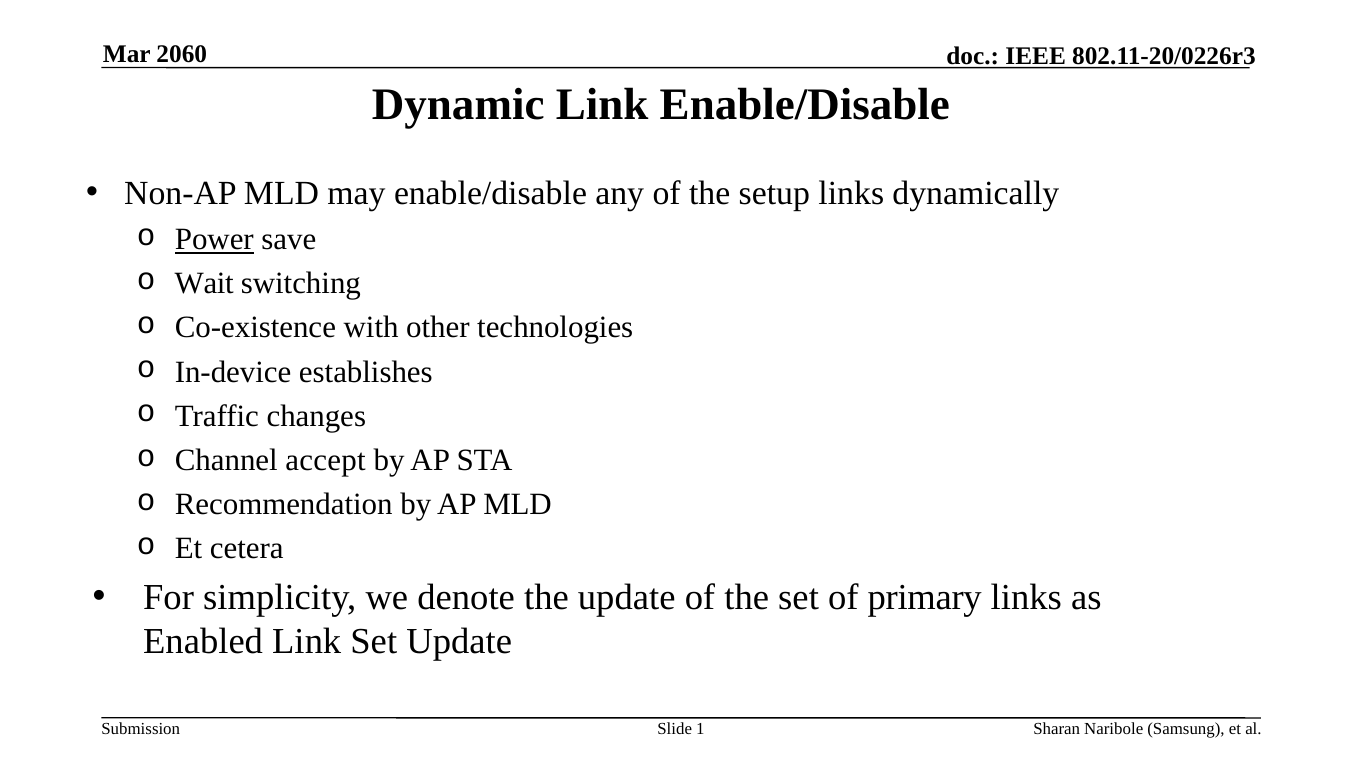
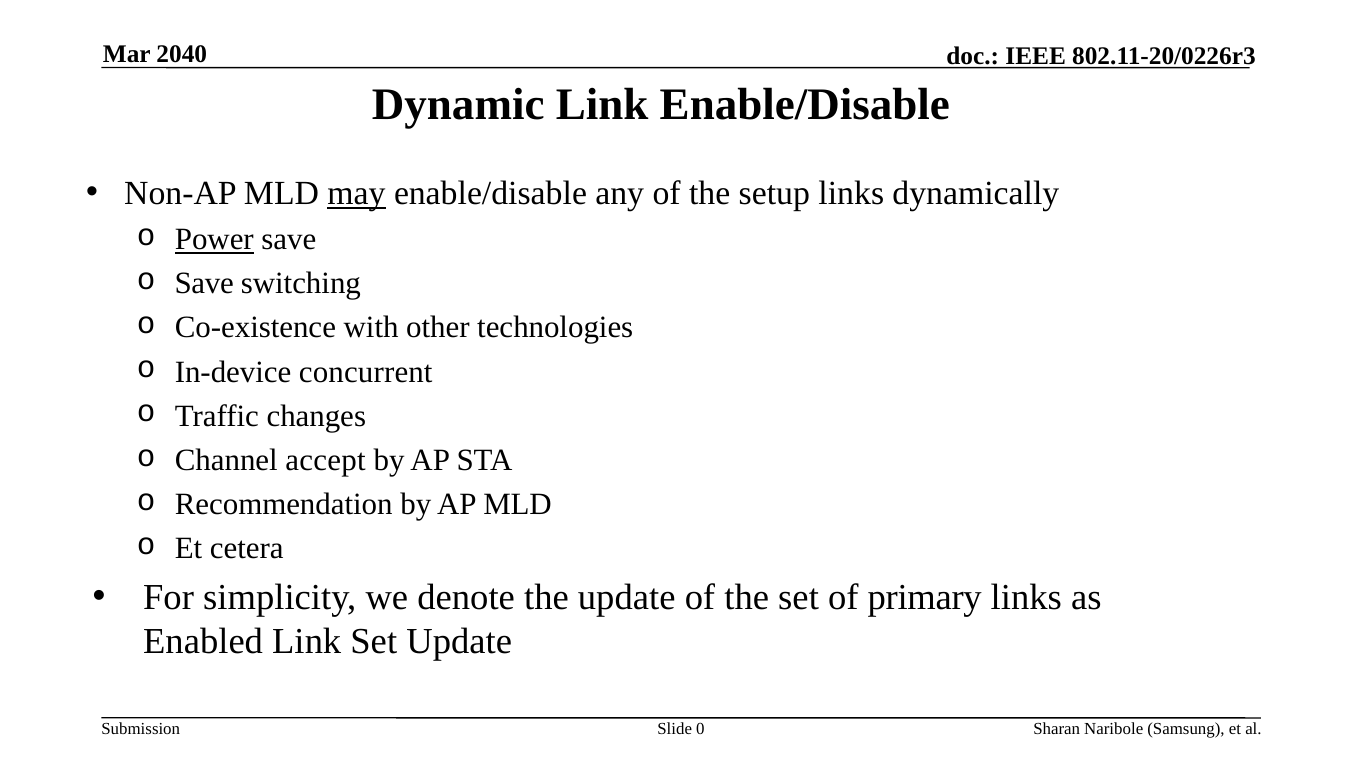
2060: 2060 -> 2040 (182, 54)
may underline: none -> present (356, 194)
Wait: Wait -> Save (204, 283)
establishes: establishes -> concurrent (366, 372)
1: 1 -> 0 (700, 729)
